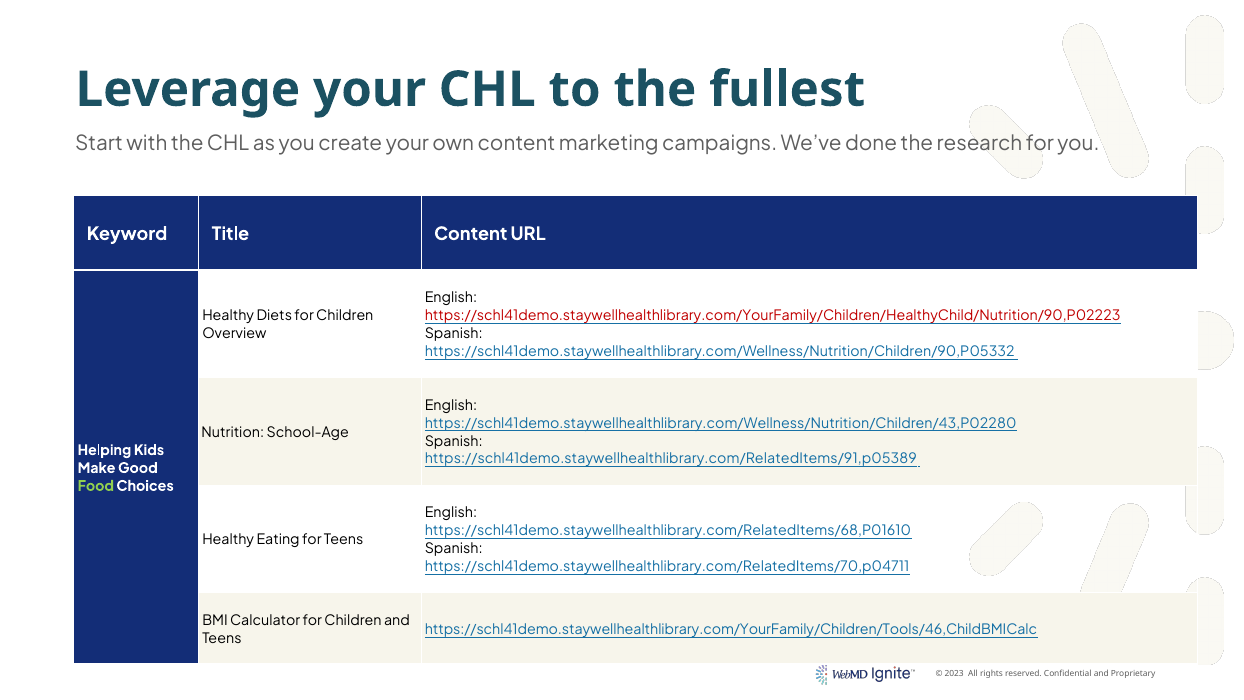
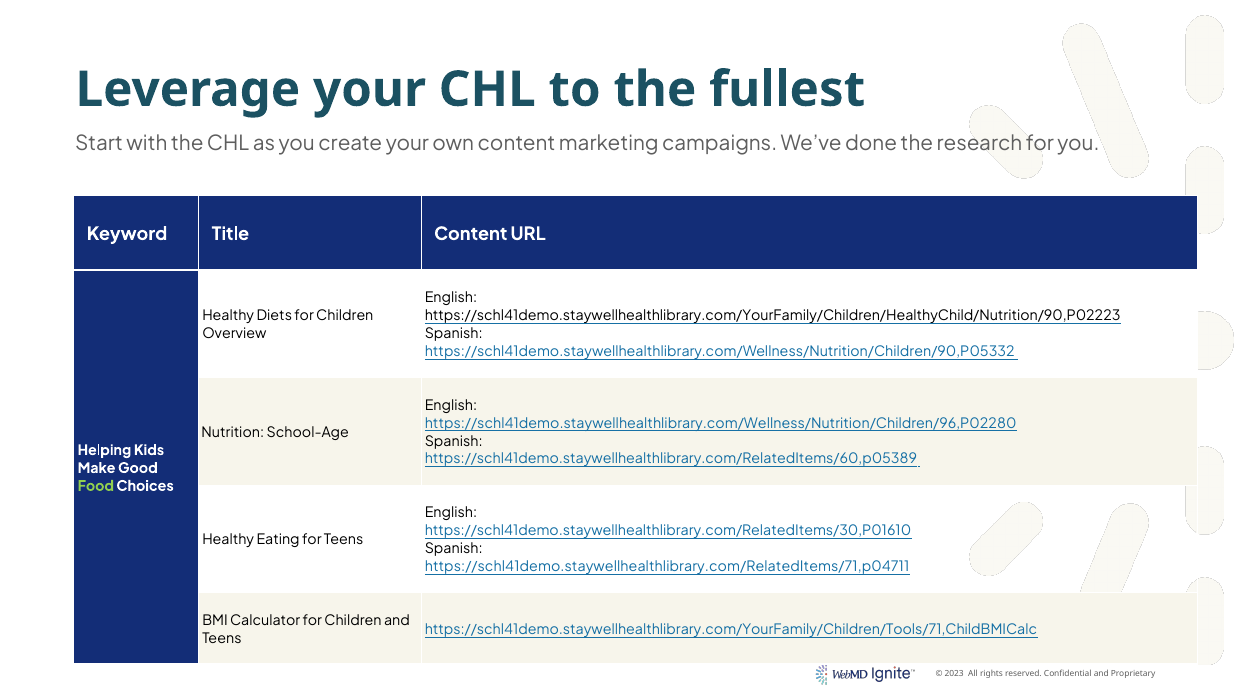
https://schl41demo.staywellhealthlibrary.com/YourFamily/Children/HealthyChild/Nutrition/90,P02223 colour: red -> black (773, 316)
https://schl41demo.staywellhealthlibrary.com/Wellness/Nutrition/Children/43,P02280: https://schl41demo.staywellhealthlibrary.com/Wellness/Nutrition/Children/43,P02280 -> https://schl41demo.staywellhealthlibrary.com/Wellness/Nutrition/Children/96,P02280 (721, 423)
https://schl41demo.staywellhealthlibrary.com/RelatedItems/91,p05389: https://schl41demo.staywellhealthlibrary.com/RelatedItems/91,p05389 -> https://schl41demo.staywellhealthlibrary.com/RelatedItems/60,p05389 (671, 459)
https://schl41demo.staywellhealthlibrary.com/RelatedItems/68,P01610: https://schl41demo.staywellhealthlibrary.com/RelatedItems/68,P01610 -> https://schl41demo.staywellhealthlibrary.com/RelatedItems/30,P01610 (668, 531)
https://schl41demo.staywellhealthlibrary.com/RelatedItems/70,p04711: https://schl41demo.staywellhealthlibrary.com/RelatedItems/70,p04711 -> https://schl41demo.staywellhealthlibrary.com/RelatedItems/71,p04711 (667, 567)
https://schl41demo.staywellhealthlibrary.com/YourFamily/Children/Tools/46,ChildBMICalc: https://schl41demo.staywellhealthlibrary.com/YourFamily/Children/Tools/46,ChildBMICalc -> https://schl41demo.staywellhealthlibrary.com/YourFamily/Children/Tools/71,ChildBMICalc (731, 629)
